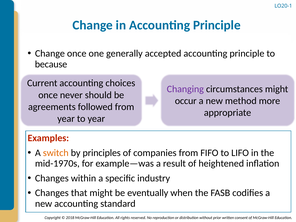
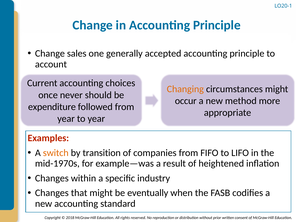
Change once: once -> sales (77, 54)
because: because -> account (51, 64)
Changing colour: purple -> orange (185, 89)
agreements: agreements -> expenditure (52, 107)
principles: principles -> transition (102, 153)
